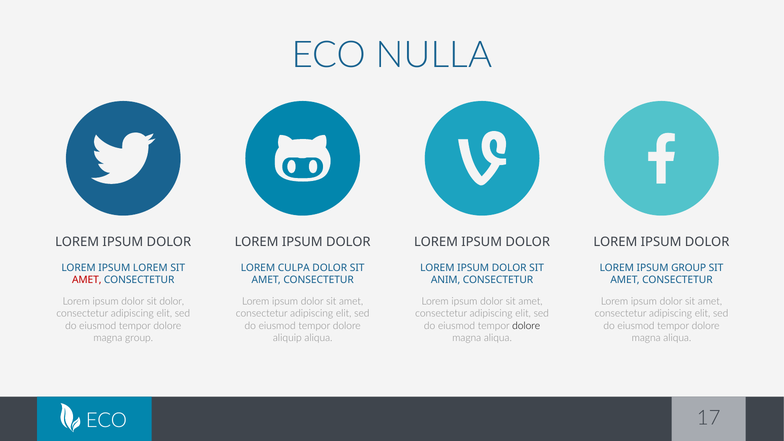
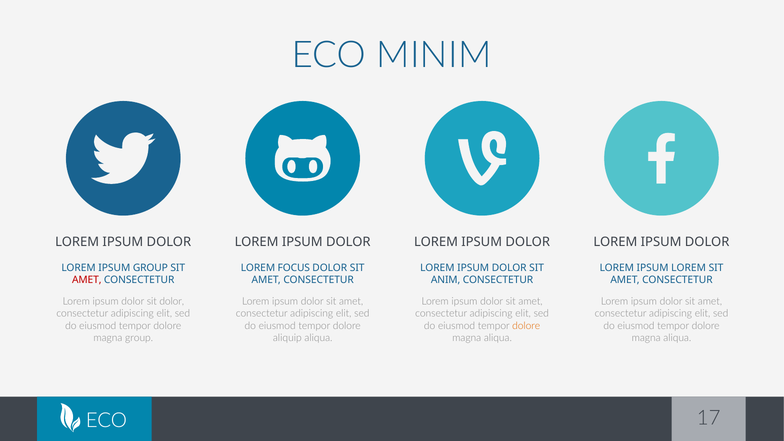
NULLA: NULLA -> MINIM (434, 55)
IPSUM LOREM: LOREM -> GROUP (150, 268)
CULPA: CULPA -> FOCUS (294, 268)
IPSUM GROUP: GROUP -> LOREM (689, 268)
dolore colour: black -> orange (526, 326)
